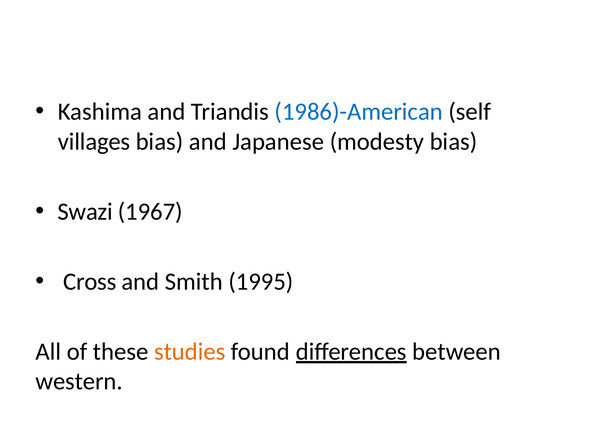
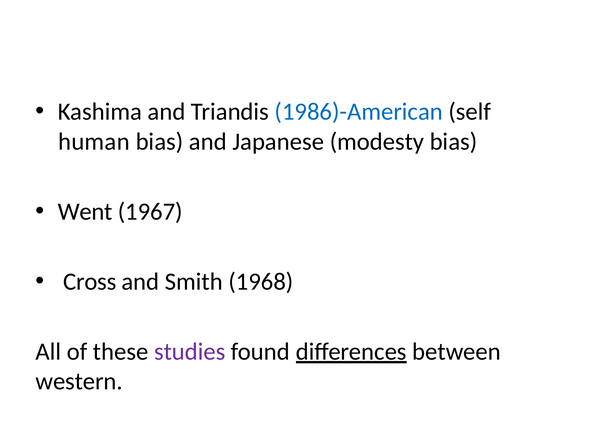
villages: villages -> human (94, 141)
Swazi: Swazi -> Went (85, 211)
1995: 1995 -> 1968 (261, 281)
studies colour: orange -> purple (190, 351)
